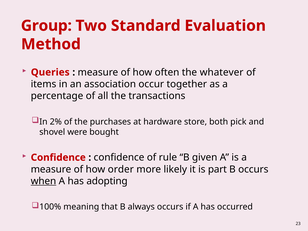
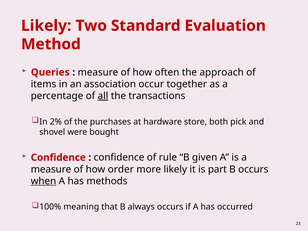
Group: Group -> Likely (46, 26)
whatever: whatever -> approach (222, 72)
all underline: none -> present (103, 96)
adopting: adopting -> methods (107, 181)
